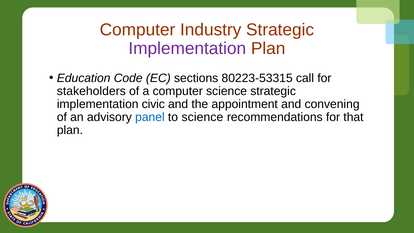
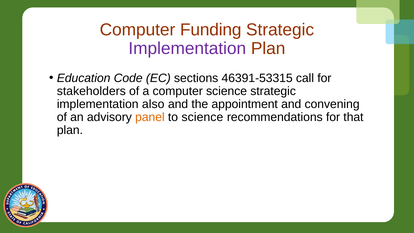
Industry: Industry -> Funding (211, 30)
80223-53315: 80223-53315 -> 46391-53315 (257, 78)
civic: civic -> also (153, 104)
panel colour: blue -> orange (150, 117)
